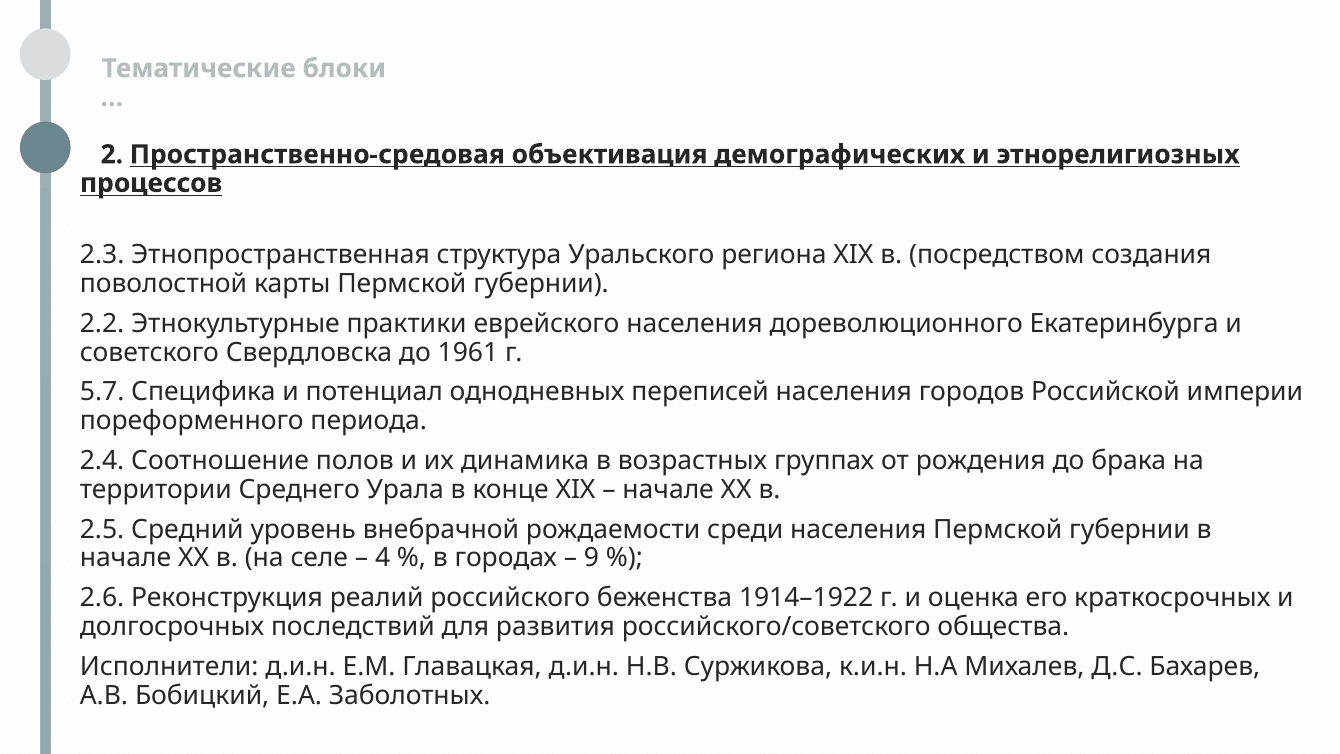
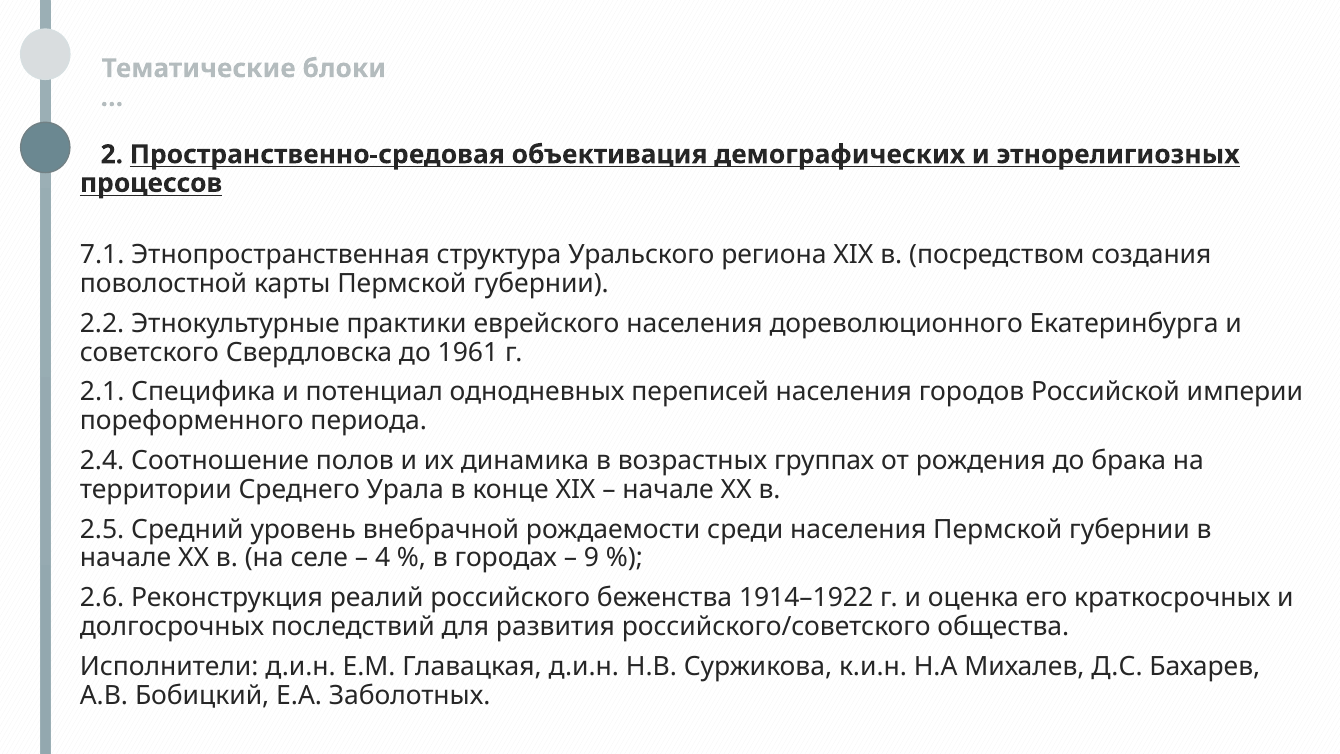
2.3: 2.3 -> 7.1 (102, 255)
5.7: 5.7 -> 2.1 (102, 392)
